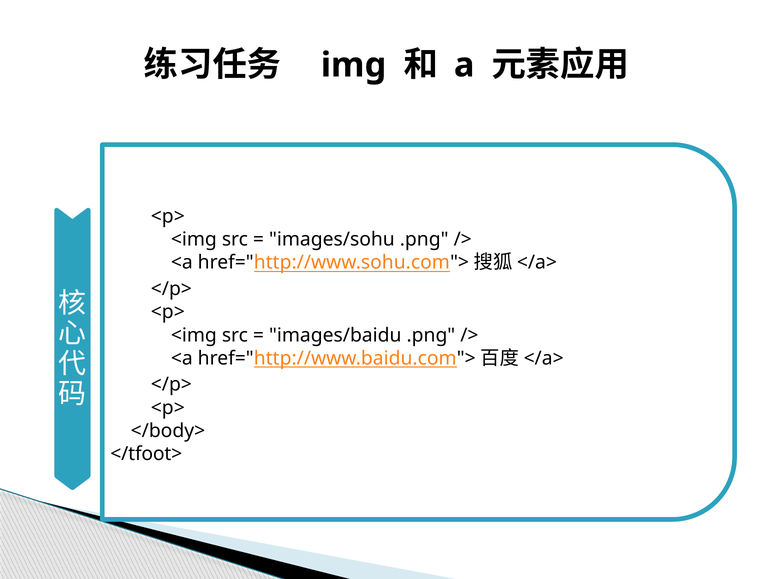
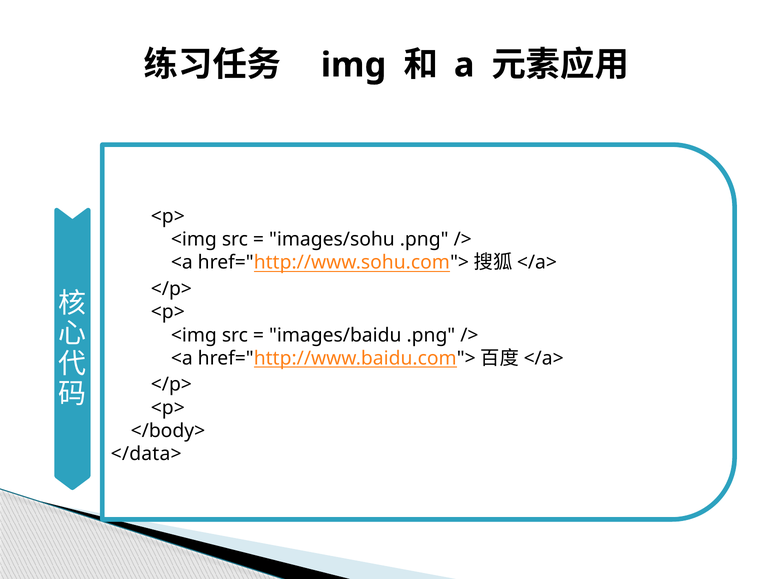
</tfoot>: </tfoot> -> </data> (146, 455)
